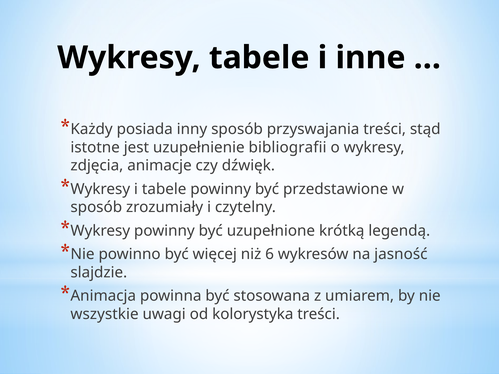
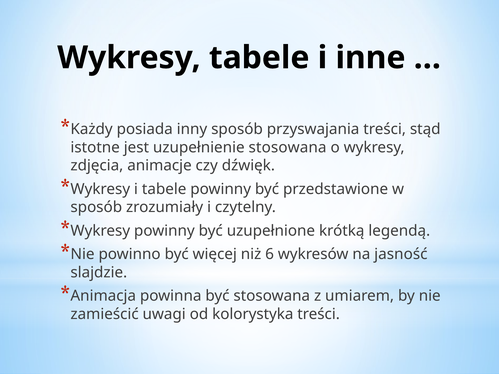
uzupełnienie bibliografii: bibliografii -> stosowana (288, 147)
wszystkie: wszystkie -> zamieścić (105, 314)
